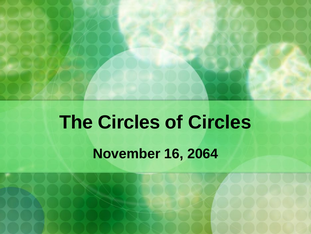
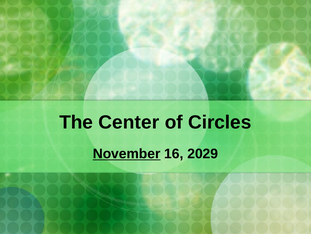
The Circles: Circles -> Center (129, 122)
November underline: none -> present (127, 153)
2064: 2064 -> 2029 (203, 153)
